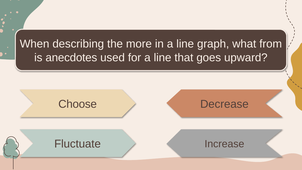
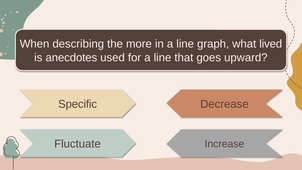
from: from -> lived (271, 44)
Choose: Choose -> Specific (78, 104)
